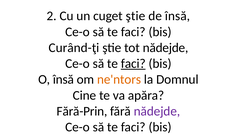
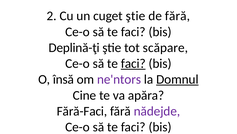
de însă: însă -> fără (177, 16)
Curând-ţi: Curând-ţi -> Deplină-ţi (74, 47)
tot nădejde: nădejde -> scăpare (165, 47)
ne'ntors colour: orange -> purple (119, 79)
Domnul underline: none -> present (177, 79)
Fără-Prin: Fără-Prin -> Fără-Faci (82, 111)
